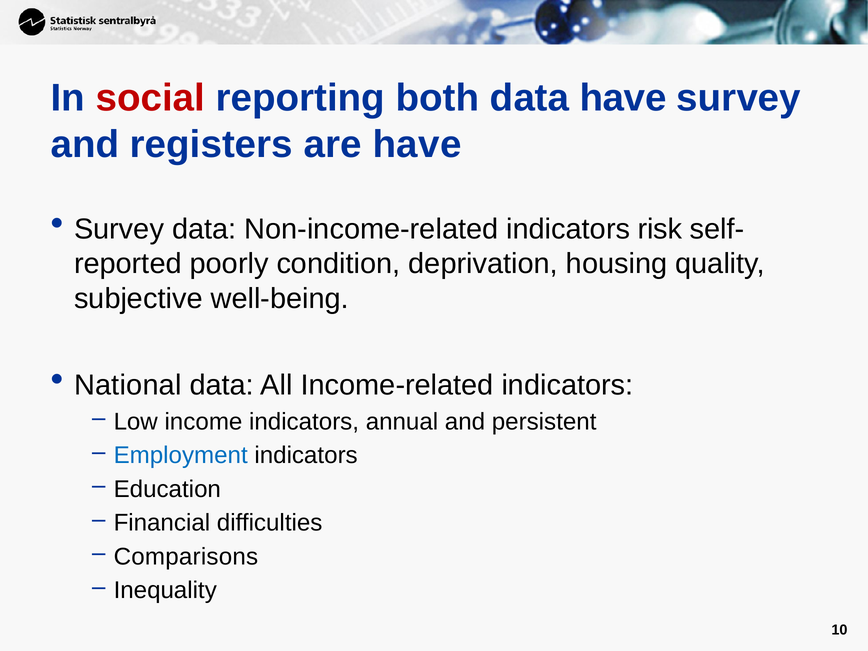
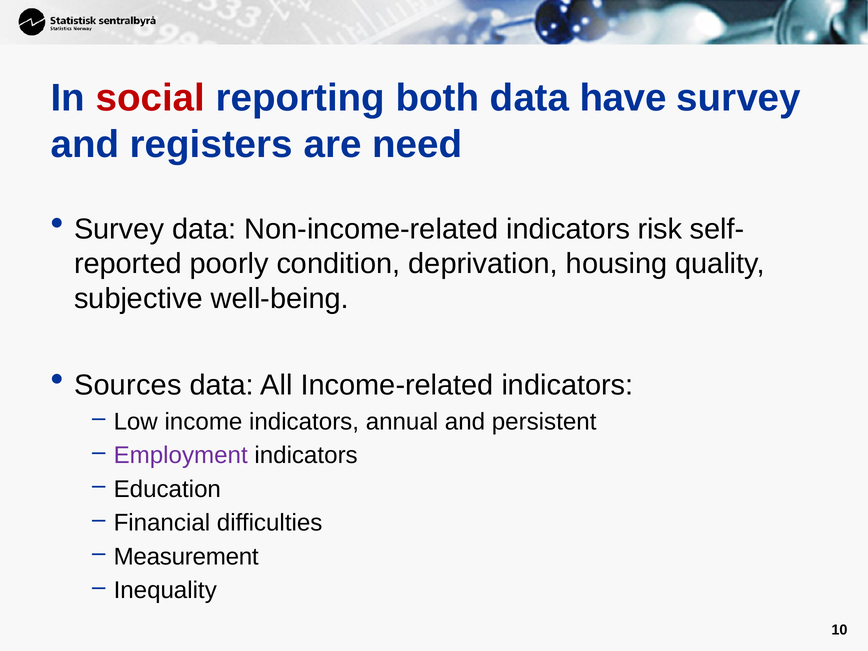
are have: have -> need (417, 144)
National: National -> Sources (128, 385)
Employment colour: blue -> purple (181, 455)
Comparisons: Comparisons -> Measurement (186, 557)
